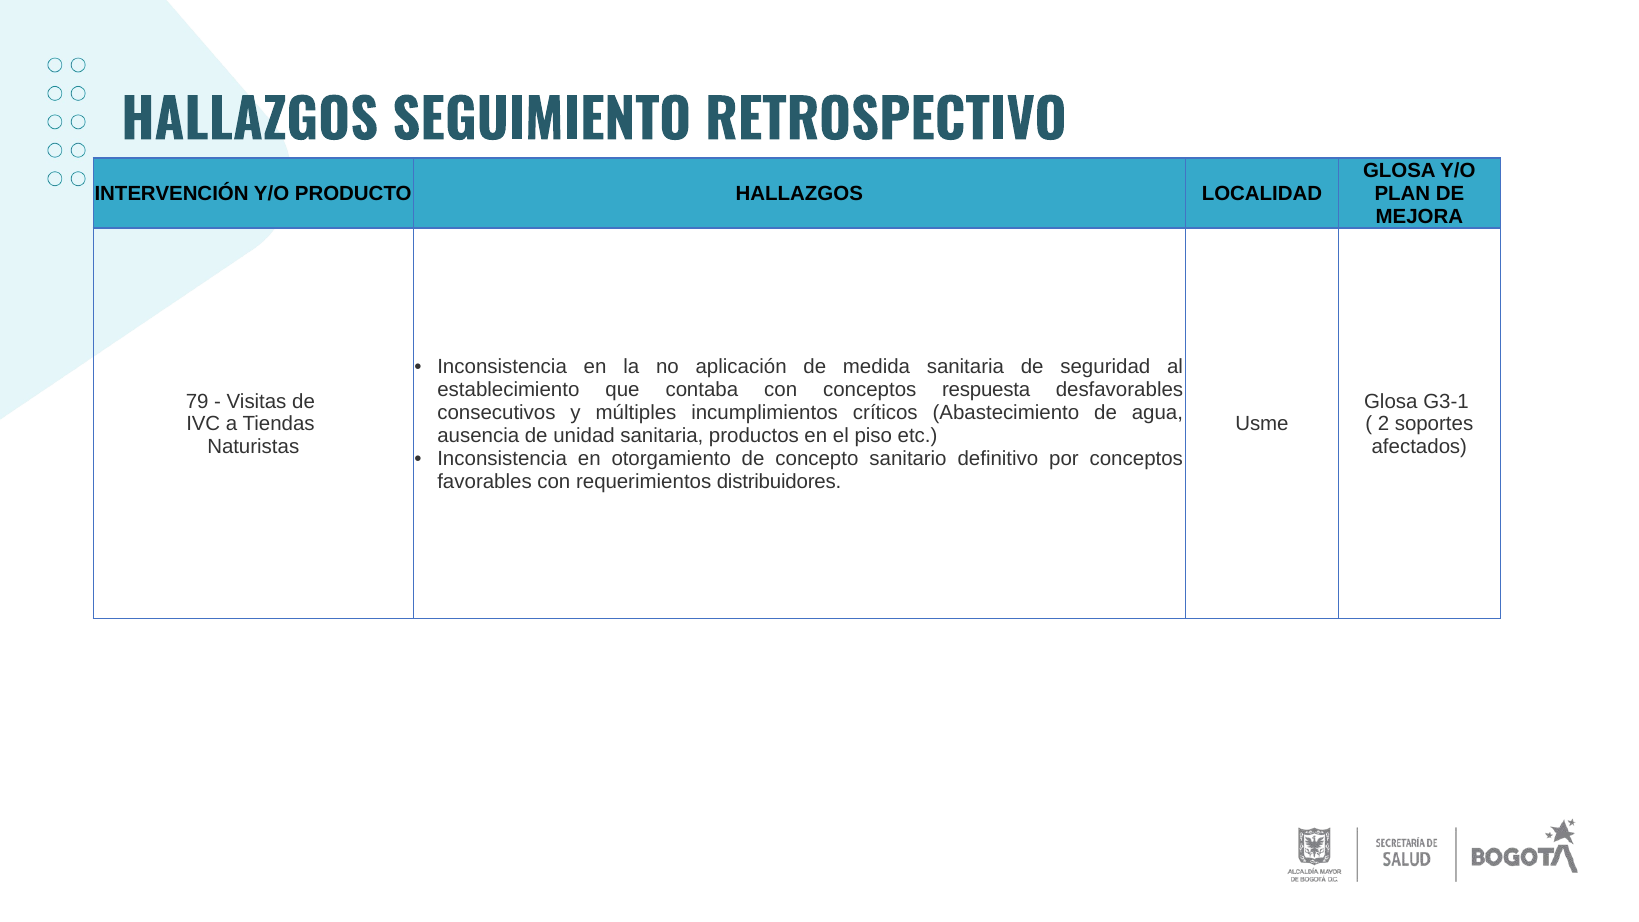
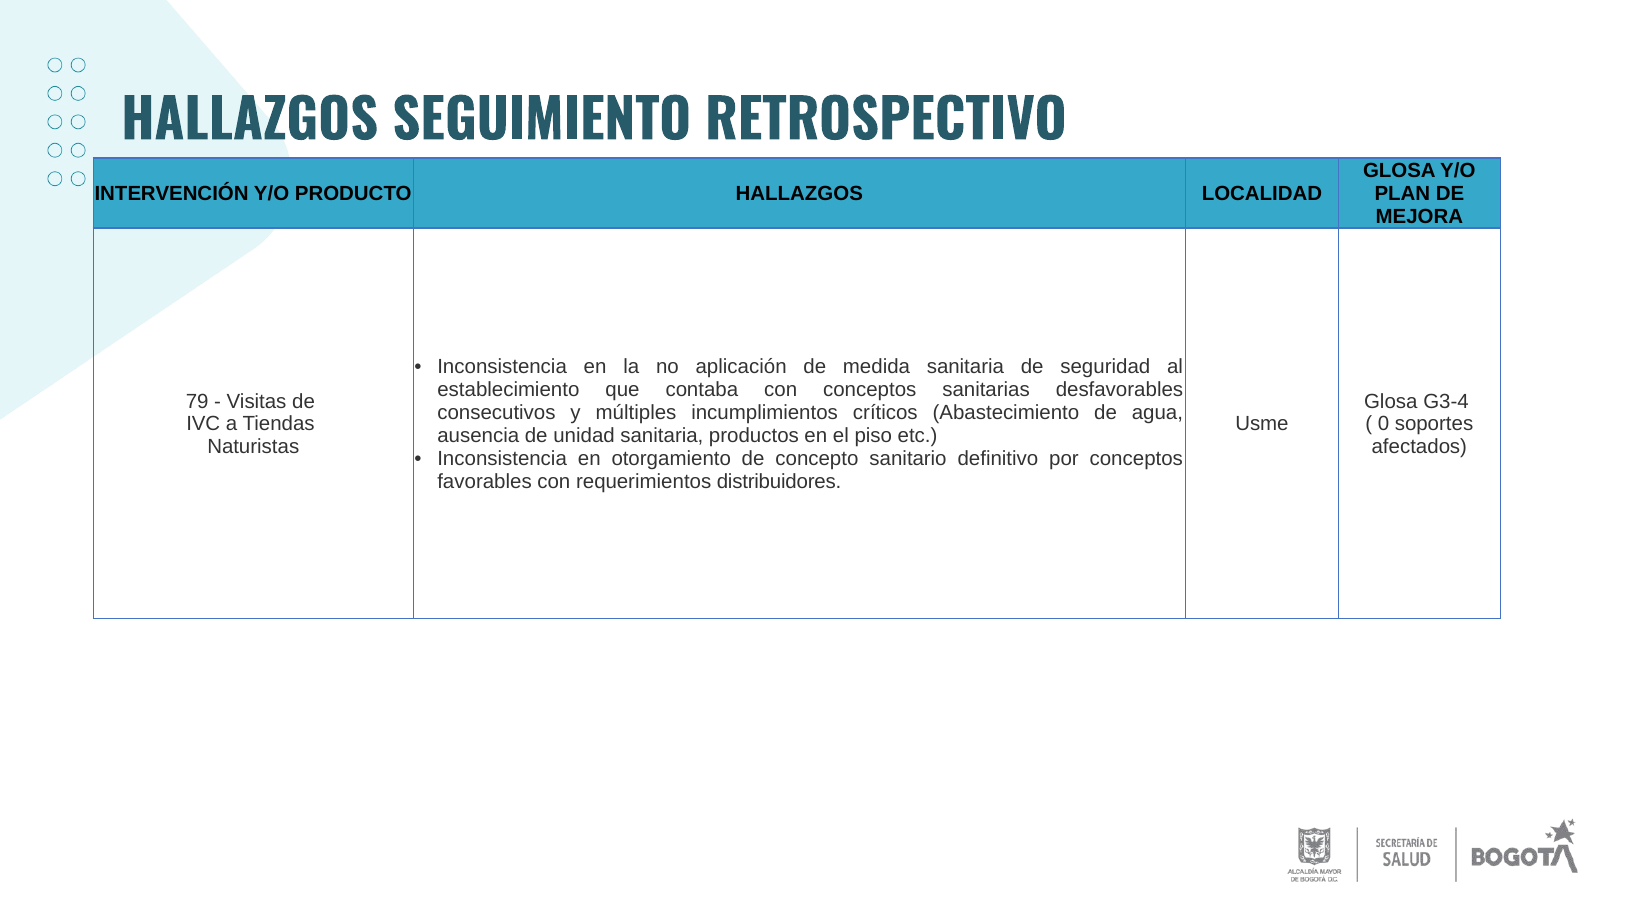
respuesta: respuesta -> sanitarias (986, 390)
G3-1: G3-1 -> G3-4 (1446, 401)
2: 2 -> 0 (1384, 424)
